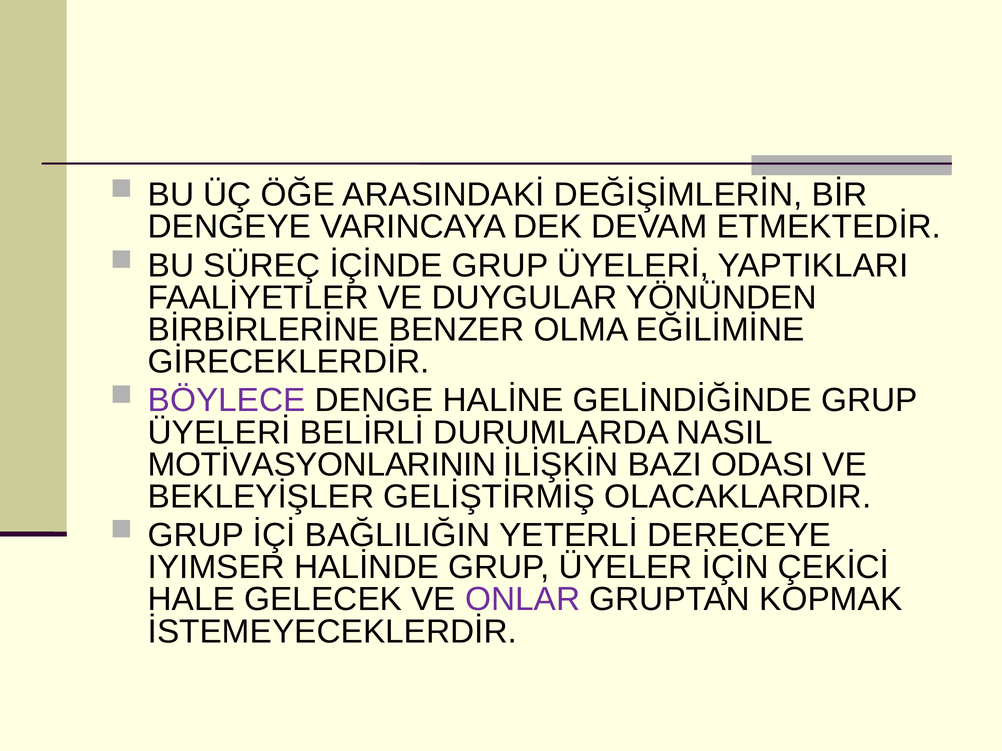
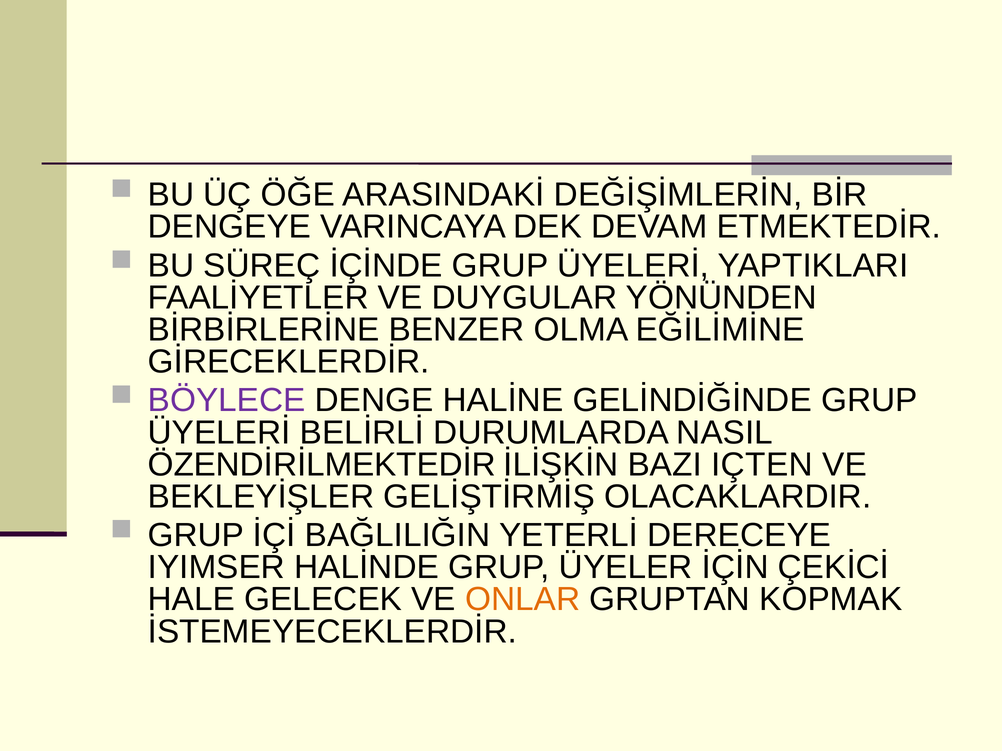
MOTİVASYONLARININ: MOTİVASYONLARININ -> ÖZENDİRİLMEKTEDİR (322, 465)
ODASI: ODASI -> IÇTEN (762, 465)
ONLAR colour: purple -> orange (523, 600)
